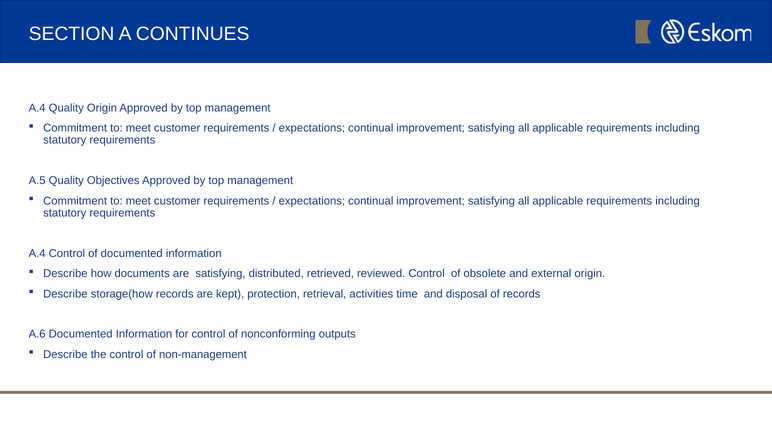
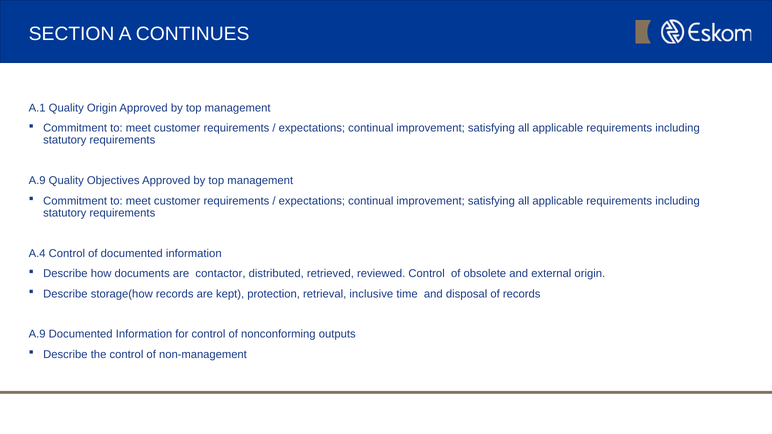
A.4: A.4 -> A.1 (37, 108)
A.5: A.5 -> A.9 (37, 181)
are satisfying: satisfying -> contactor (220, 274)
activities: activities -> inclusive (371, 294)
A.6: A.6 -> A.9 (37, 334)
